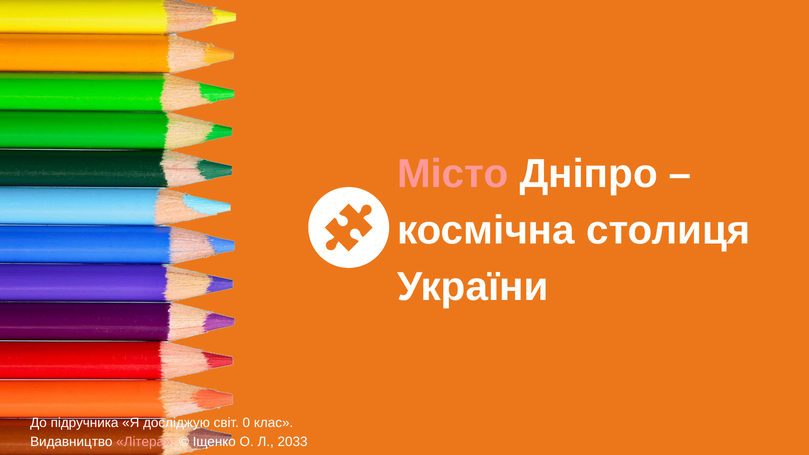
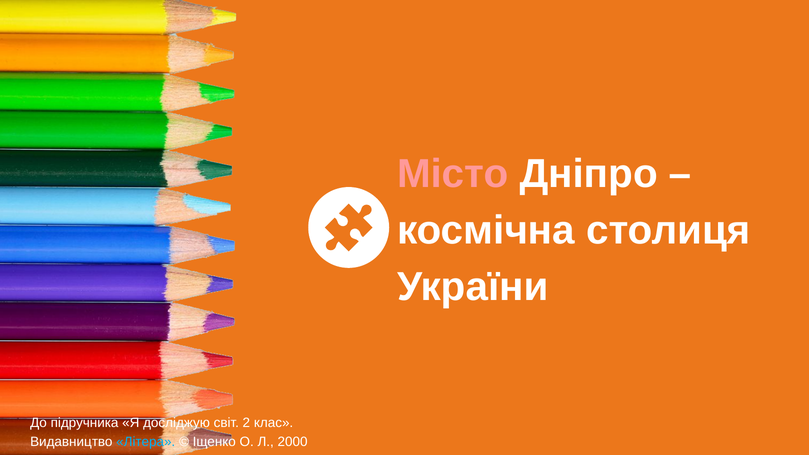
0: 0 -> 2 (246, 423)
Літера colour: pink -> light blue (146, 442)
2033: 2033 -> 2000 (293, 442)
